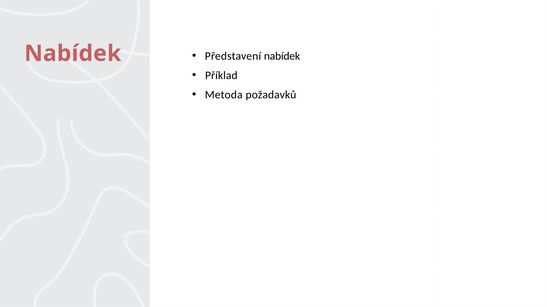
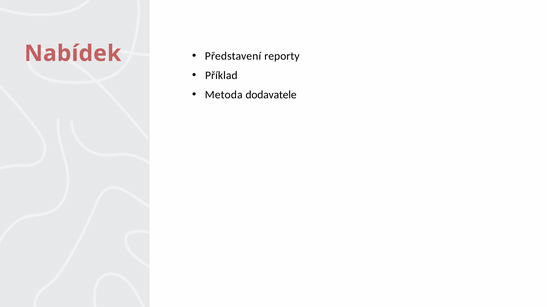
Představení nabídek: nabídek -> reporty (282, 56)
požadavků: požadavků -> dodavatele (271, 95)
